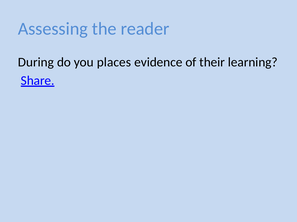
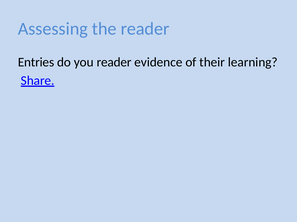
During: During -> Entries (36, 62)
you places: places -> reader (114, 62)
